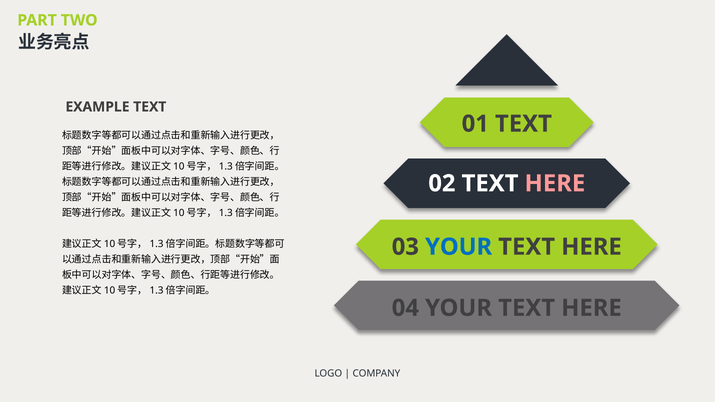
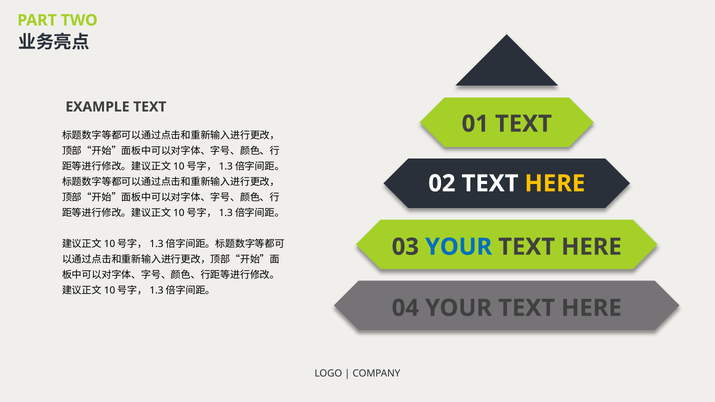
HERE colour: pink -> yellow (555, 184)
